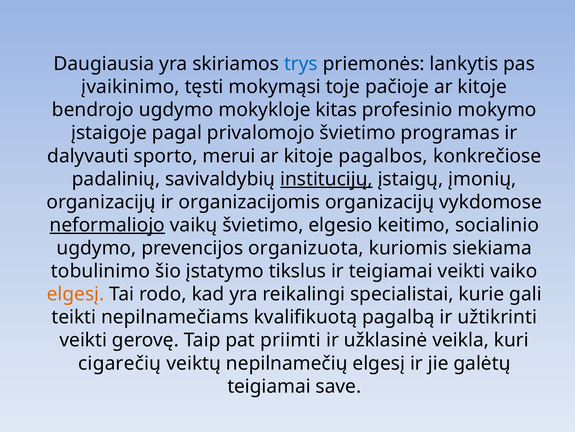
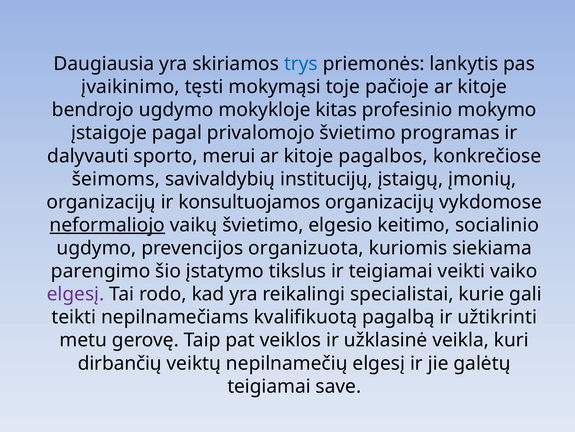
padalinių: padalinių -> šeimoms (116, 179)
institucijų underline: present -> none (326, 179)
organizacijomis: organizacijomis -> konsultuojamos (249, 202)
tobulinimo: tobulinimo -> parengimo (101, 271)
elgesį colour: orange -> purple (76, 294)
veikti: veikti -> metu (83, 340)
priimti: priimti -> veiklos (291, 340)
cigarečių: cigarečių -> dirbančių (120, 363)
